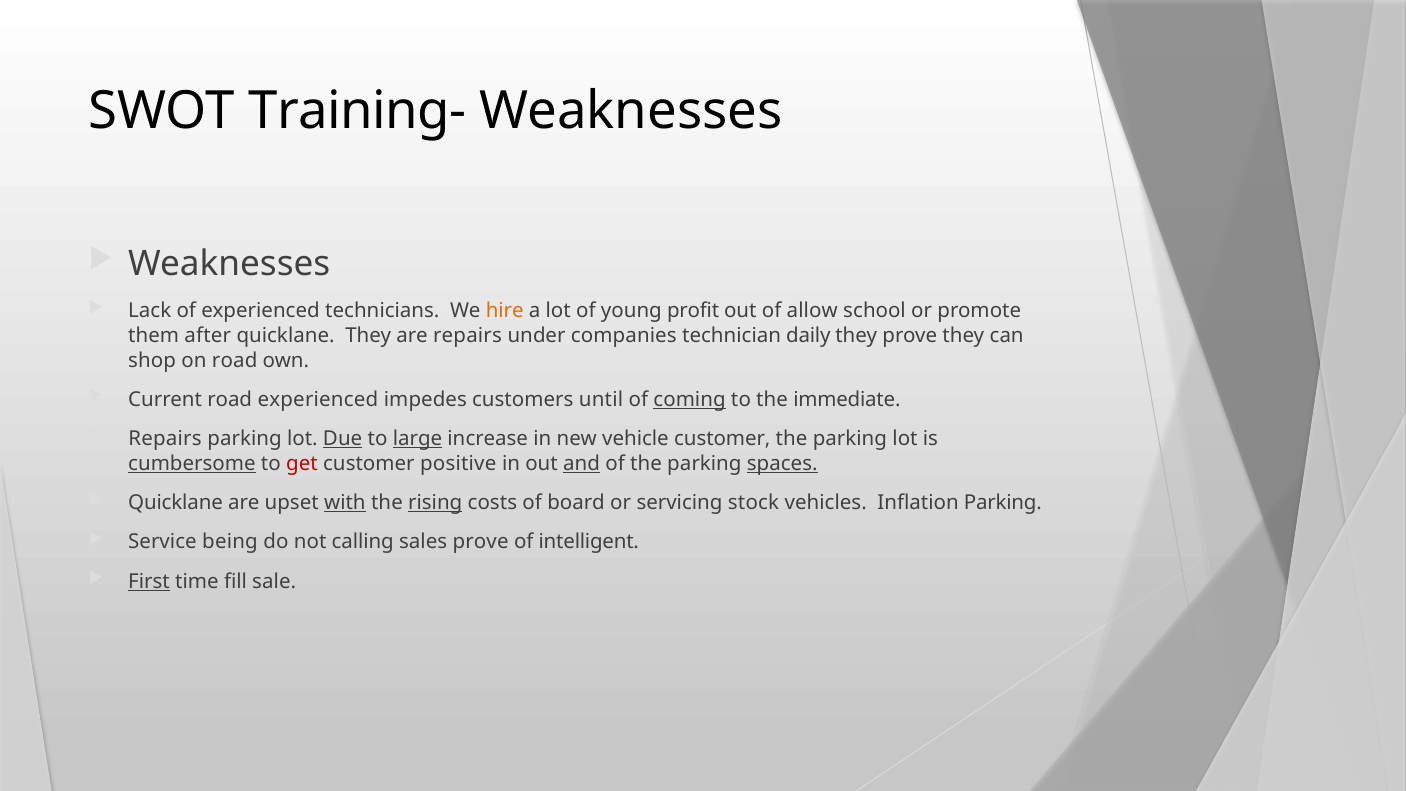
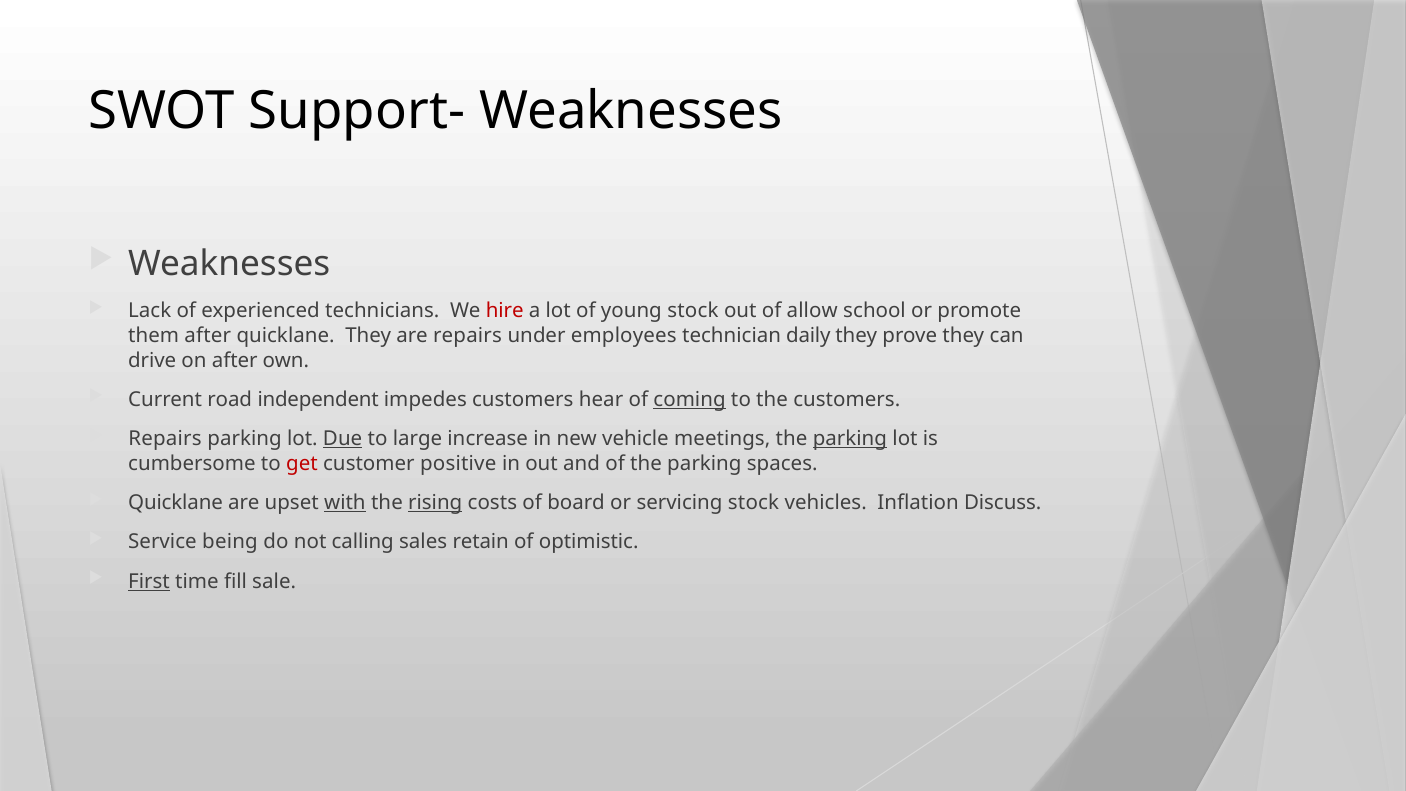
Training-: Training- -> Support- (357, 111)
hire colour: orange -> red (505, 311)
young profit: profit -> stock (693, 311)
companies: companies -> employees (624, 336)
shop: shop -> drive (152, 360)
on road: road -> after (235, 360)
road experienced: experienced -> independent (318, 400)
until: until -> hear (601, 400)
the immediate: immediate -> customers (847, 400)
large underline: present -> none (418, 439)
vehicle customer: customer -> meetings (722, 439)
parking underline: none -> present (850, 439)
cumbersome underline: present -> none (192, 463)
and underline: present -> none (582, 463)
spaces underline: present -> none (782, 463)
Inflation Parking: Parking -> Discuss (1003, 503)
sales prove: prove -> retain (481, 542)
intelligent: intelligent -> optimistic (589, 542)
